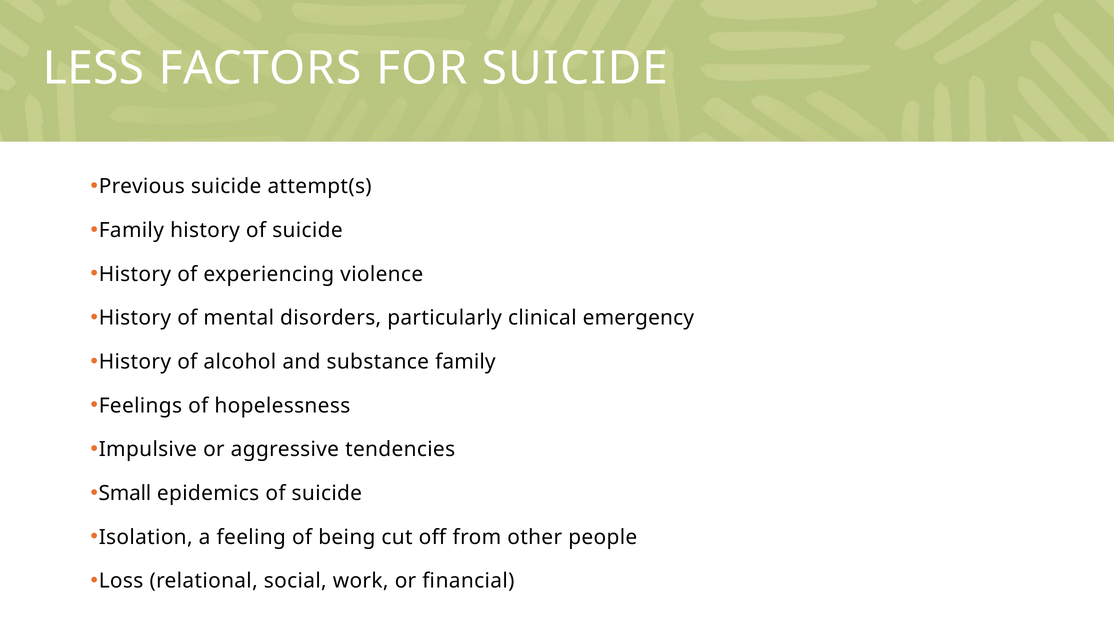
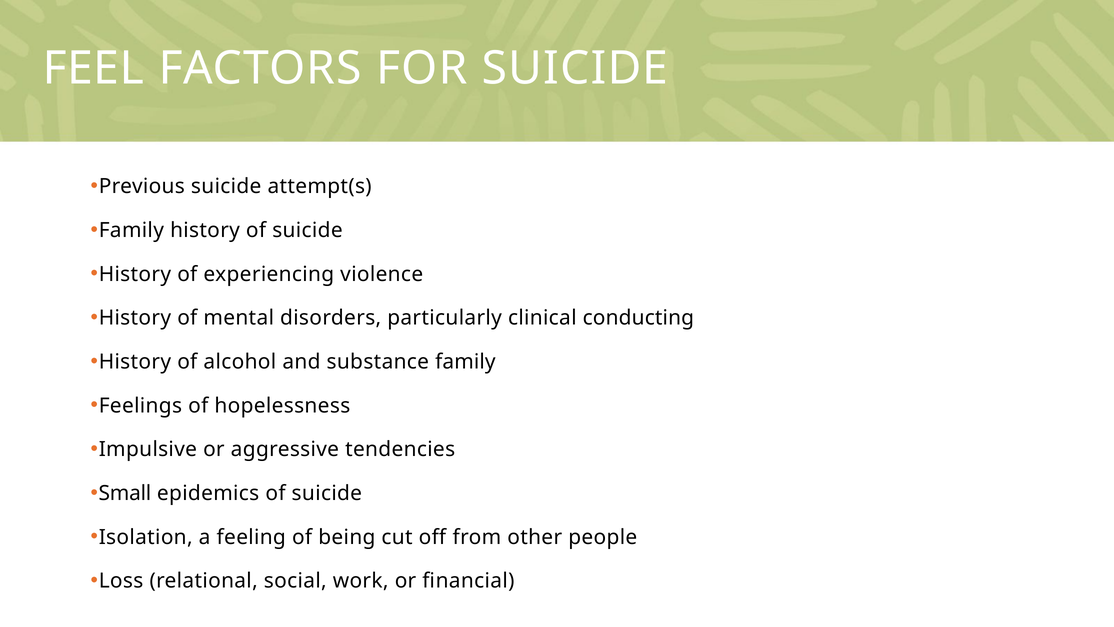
LESS: LESS -> FEEL (93, 69)
emergency: emergency -> conducting (638, 318)
